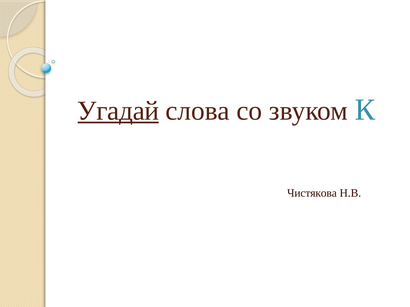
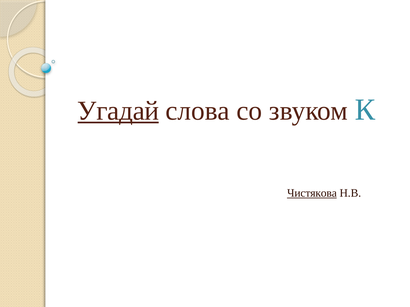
Чистякова underline: none -> present (312, 193)
